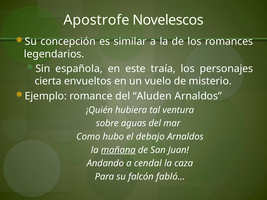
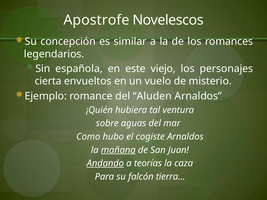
traía: traía -> viejo (163, 69)
debajo: debajo -> cogiste (150, 137)
Andando underline: none -> present (105, 163)
cendal: cendal -> teorías (148, 163)
fabló…: fabló… -> tierra… (171, 177)
